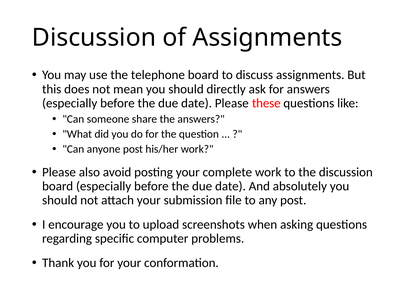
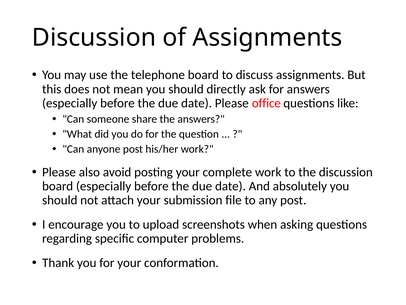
these: these -> office (266, 103)
